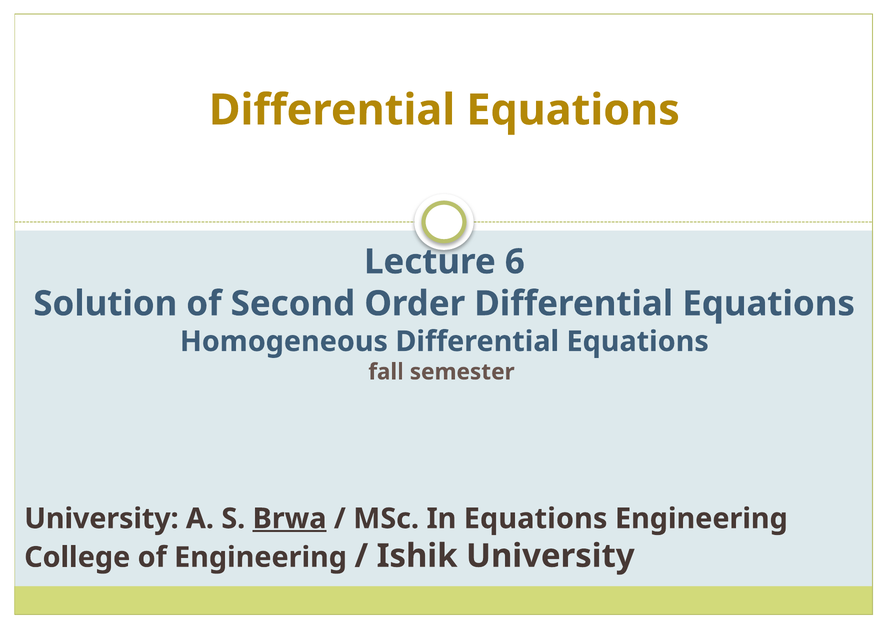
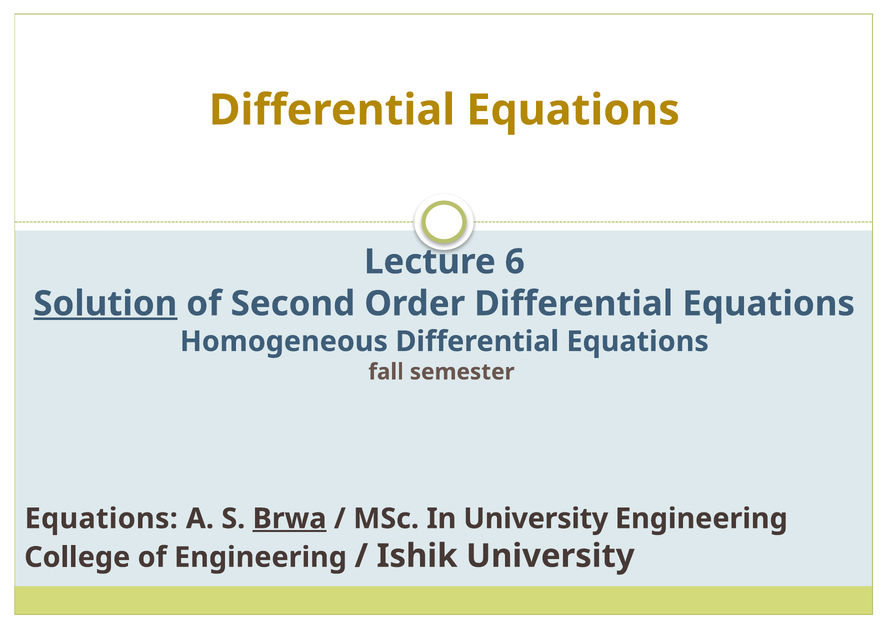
Solution underline: none -> present (105, 304)
University: University -> Equations (101, 519)
In Equations: Equations -> University (536, 519)
